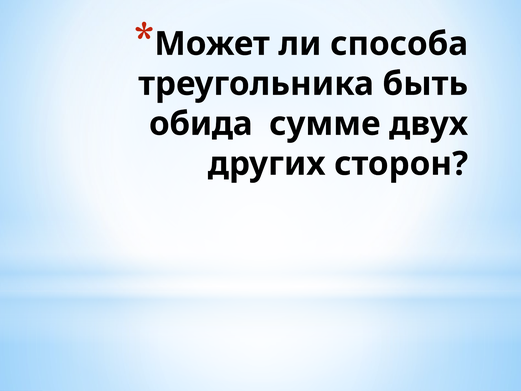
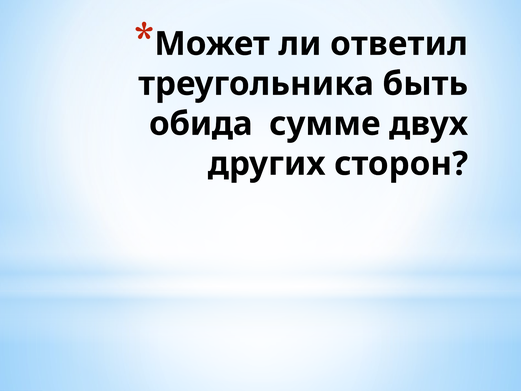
способа: способа -> ответил (399, 44)
